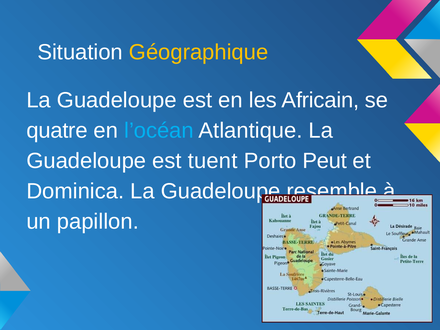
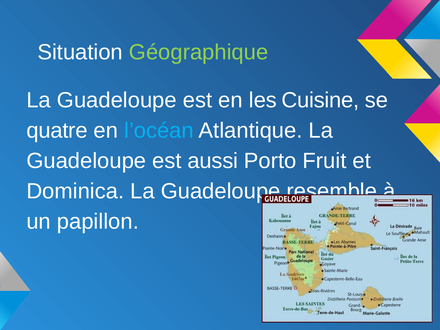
Géographique colour: yellow -> light green (199, 52)
Africain: Africain -> Cuisine (320, 100)
tuent: tuent -> aussi (213, 161)
Peut: Peut -> Fruit (324, 161)
